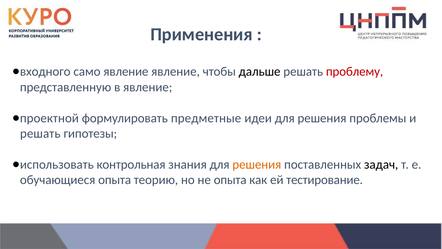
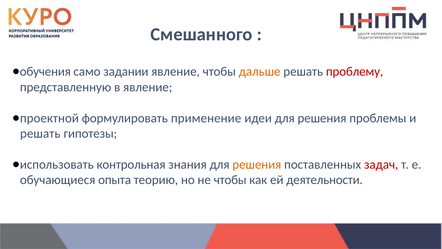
Применения: Применения -> Смешанного (202, 34)
входного: входного -> обучения (45, 72)
само явление: явление -> задании (126, 72)
дальше colour: black -> orange (260, 72)
предметные: предметные -> применение (206, 118)
задач colour: black -> red (381, 164)
не опыта: опыта -> чтобы (230, 180)
тестирование: тестирование -> деятельности (325, 180)
